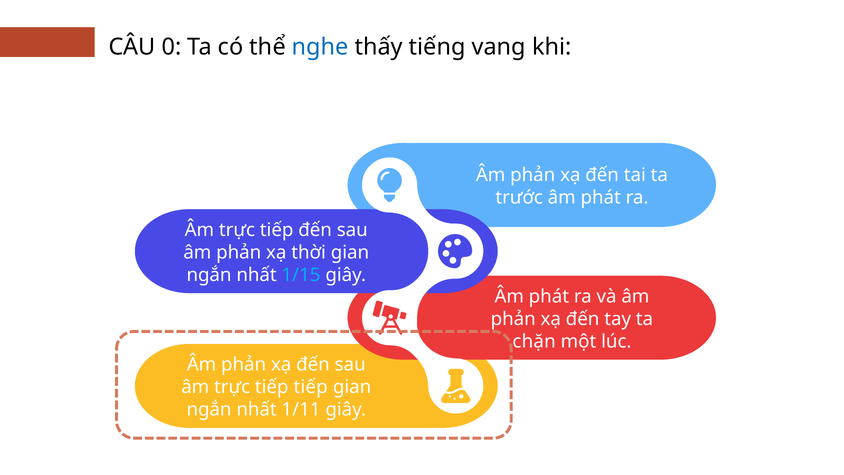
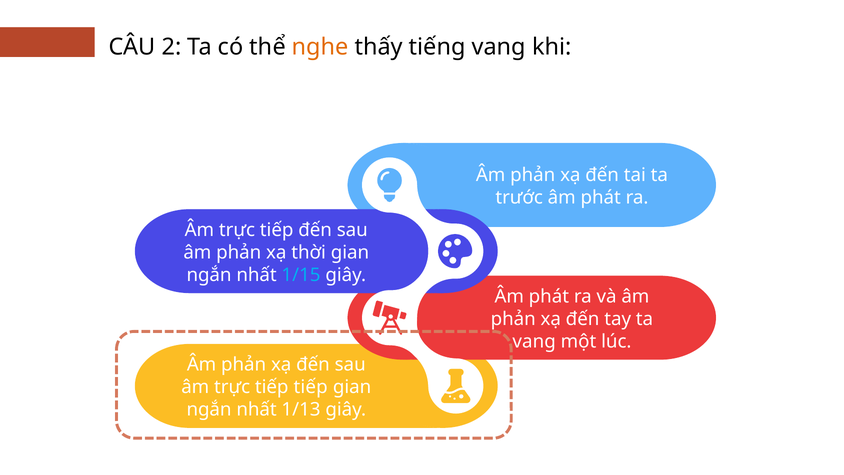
0: 0 -> 2 (171, 47)
nghe colour: blue -> orange (320, 47)
chặn: chặn -> vang (534, 341)
1/11: 1/11 -> 1/13 (301, 410)
